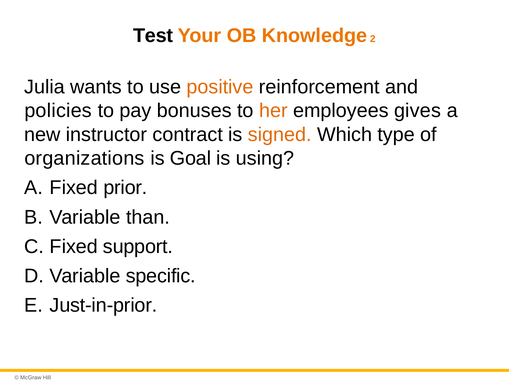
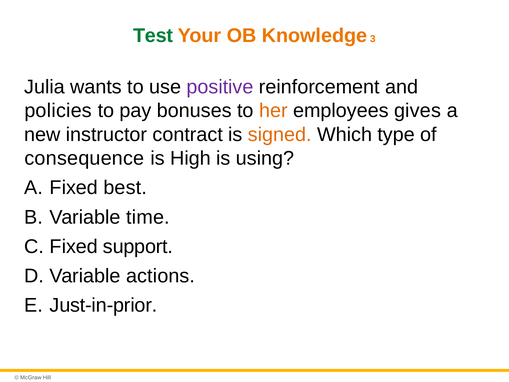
Test colour: black -> green (153, 36)
2: 2 -> 3 (373, 39)
positive colour: orange -> purple (220, 87)
organizations: organizations -> consequence (84, 158)
Goal: Goal -> High (190, 158)
prior: prior -> best (125, 188)
than: than -> time (148, 217)
specific: specific -> actions (161, 276)
